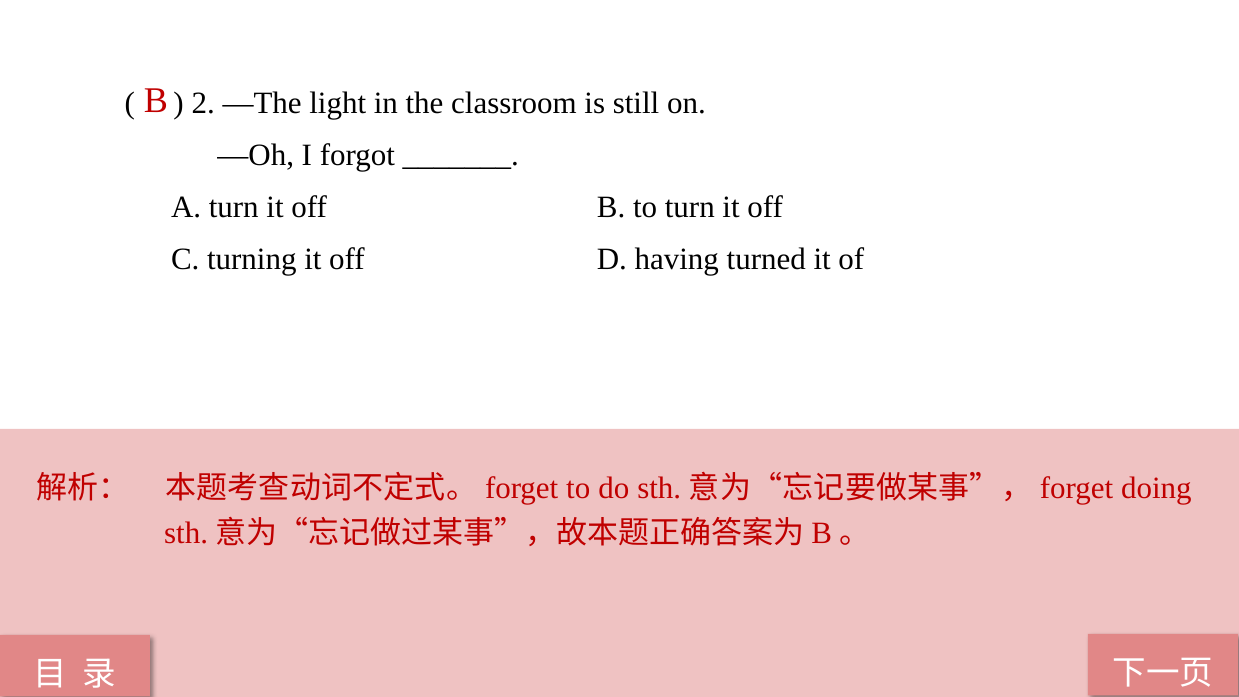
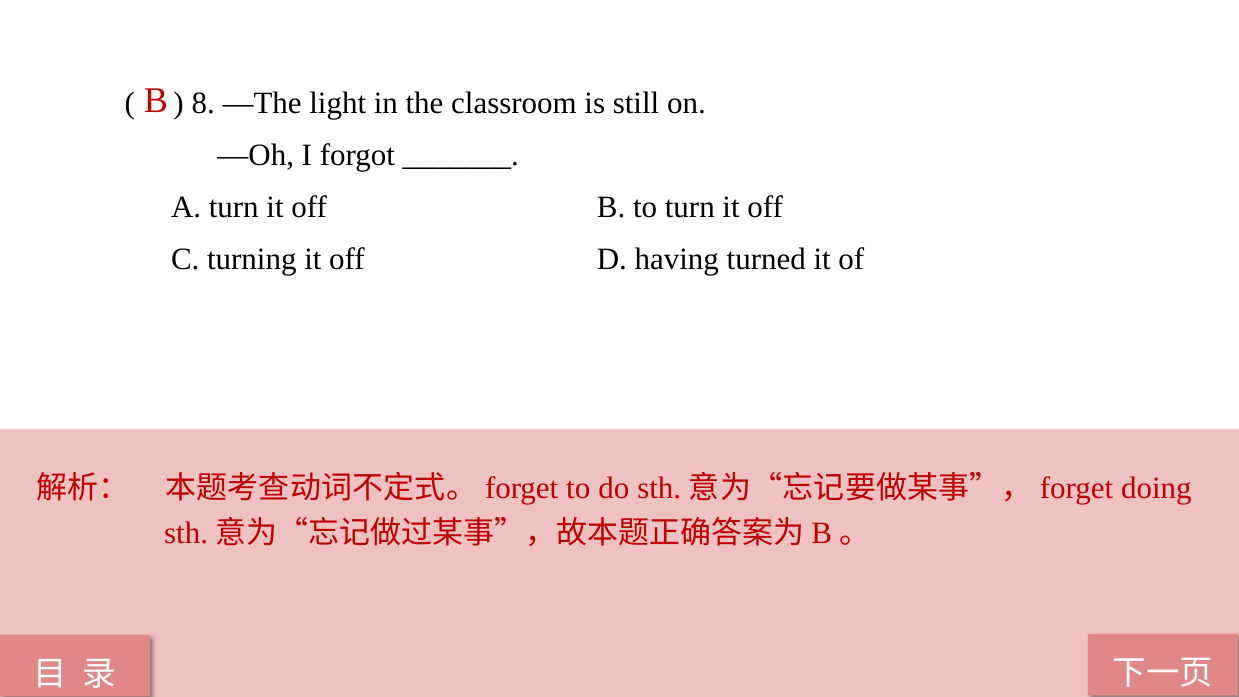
2: 2 -> 8 (203, 103)
